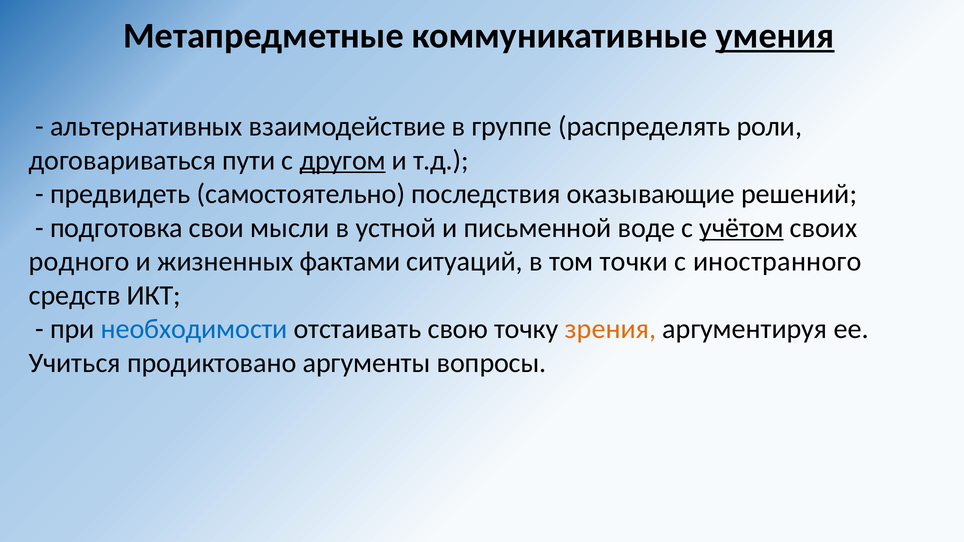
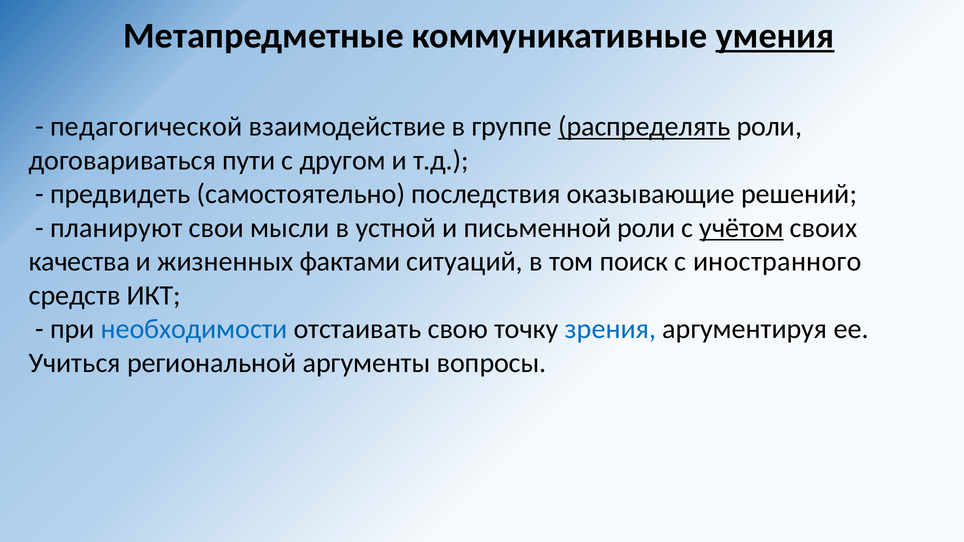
альтернативных: альтернативных -> педагогической (146, 127)
распределять underline: none -> present (644, 127)
другом underline: present -> none (343, 160)
подготовка: подготовка -> планируют (116, 228)
письменной воде: воде -> роли (647, 228)
родного: родного -> качества (79, 262)
точки: точки -> поиск (634, 262)
зрения colour: orange -> blue (611, 329)
продиктовано: продиктовано -> региональной (212, 363)
